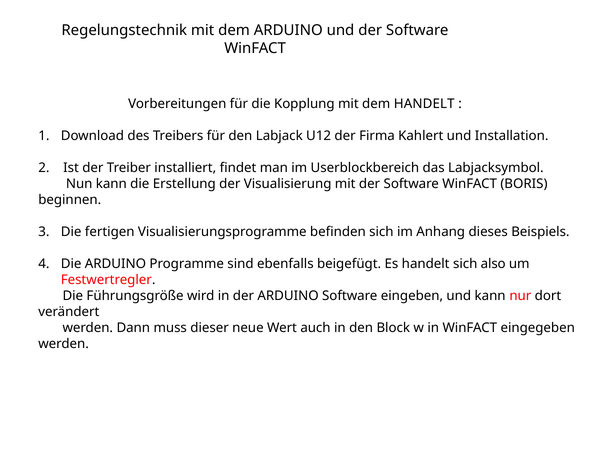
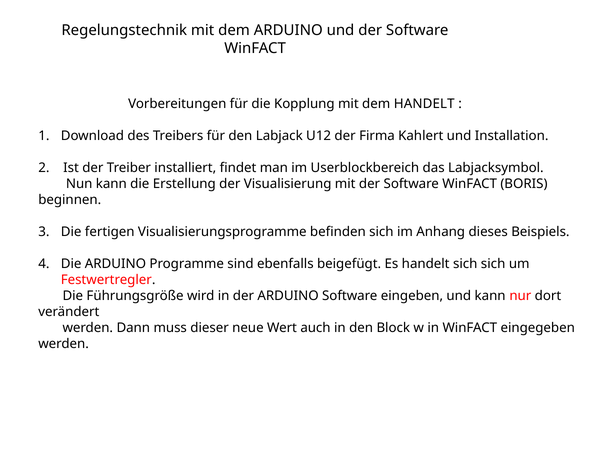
sich also: also -> sich (493, 264)
